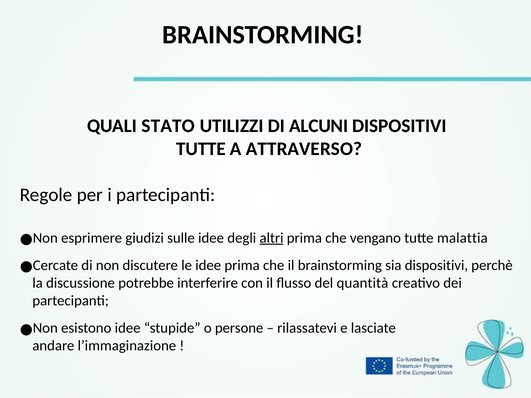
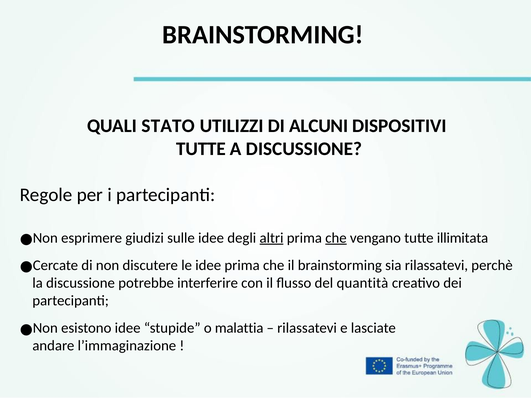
A ATTRAVERSO: ATTRAVERSO -> DISCUSSIONE (304, 149)
che underline: none -> present (336, 238)
malattia: malattia -> illimitata (463, 238)
sia dispositivi: dispositivi -> rilassatevi (436, 265)
persone: persone -> malattia (239, 328)
